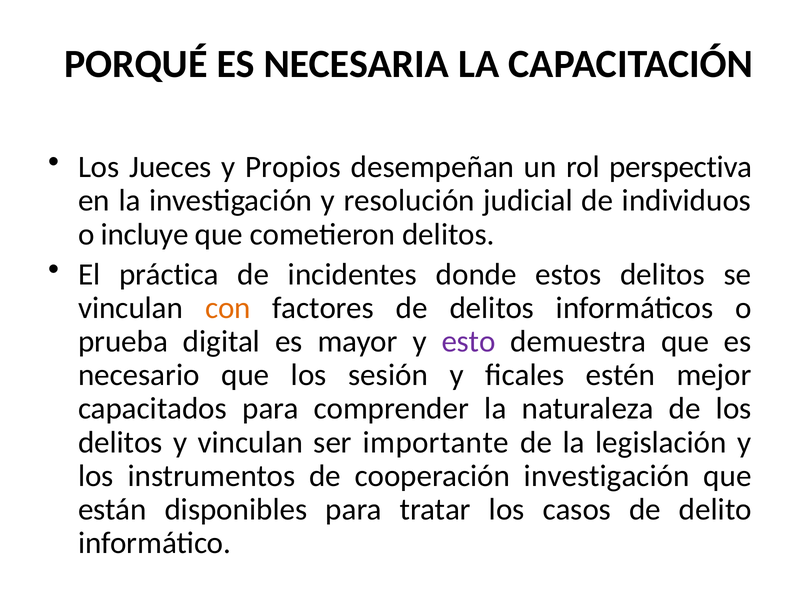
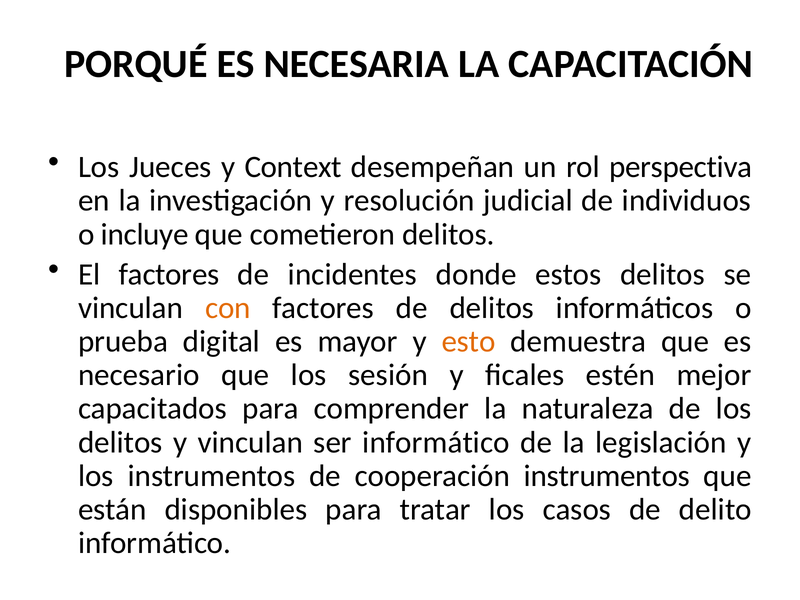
Propios: Propios -> Context (293, 167)
El práctica: práctica -> factores (169, 274)
esto colour: purple -> orange (469, 342)
ser importante: importante -> informático (436, 442)
cooperación investigación: investigación -> instrumentos (607, 476)
